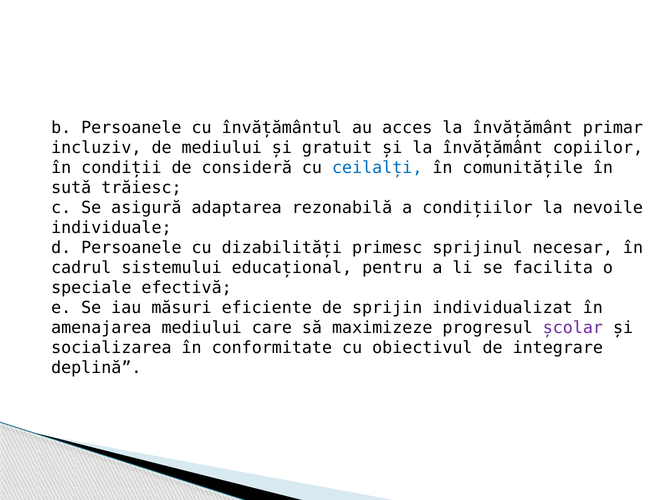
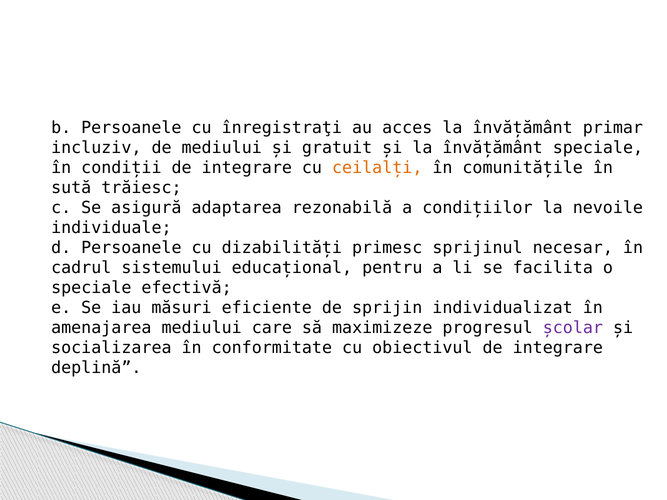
învățământul: învățământul -> înregistraţi (282, 128)
învățământ copiilor: copiilor -> speciale (598, 148)
condiții de consideră: consideră -> integrare (247, 168)
ceilalți colour: blue -> orange (377, 168)
